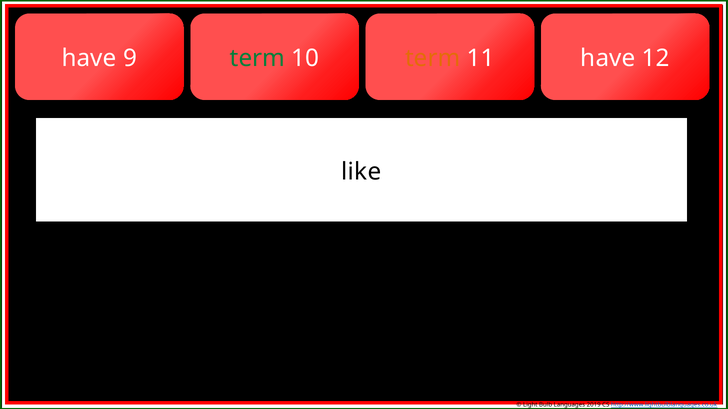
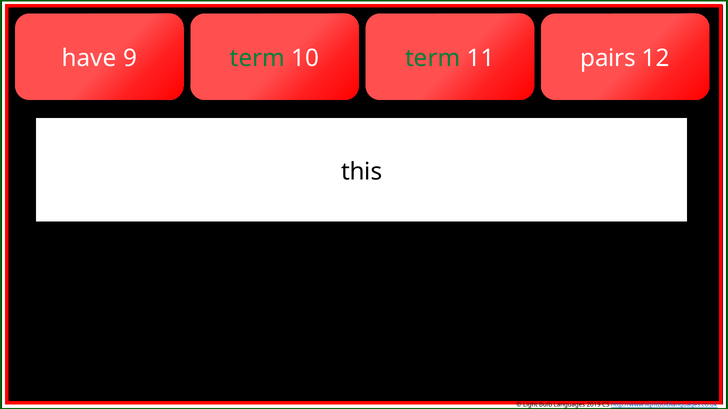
term colour: orange -> green (433, 58)
11 have: have -> pairs (608, 58)
like: like -> this (362, 172)
